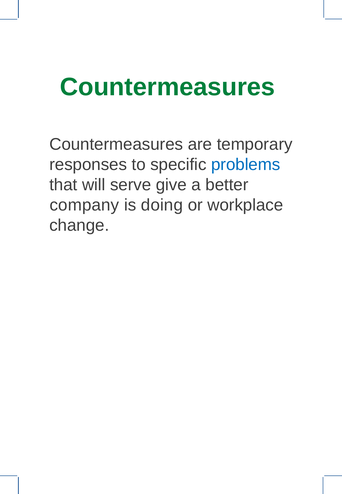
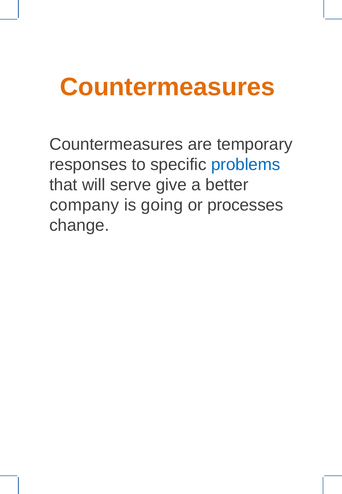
Countermeasures colour: green -> orange (167, 87)
doing: doing -> going (162, 205)
workplace: workplace -> processes (245, 205)
